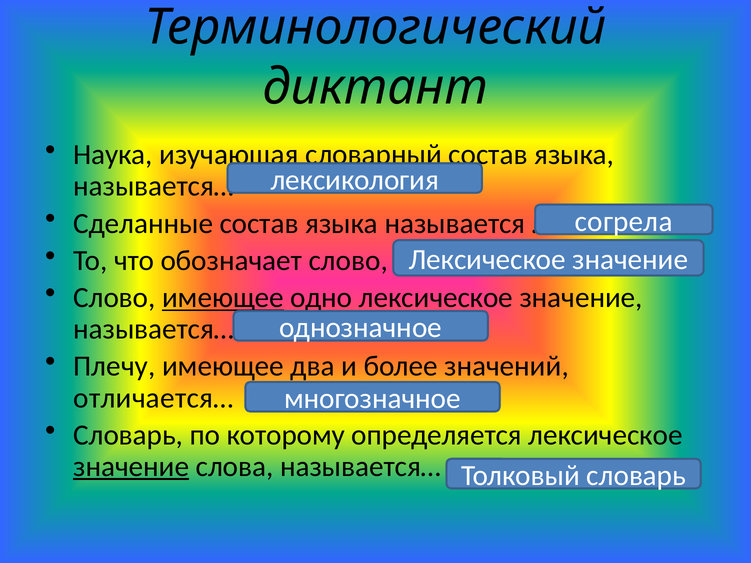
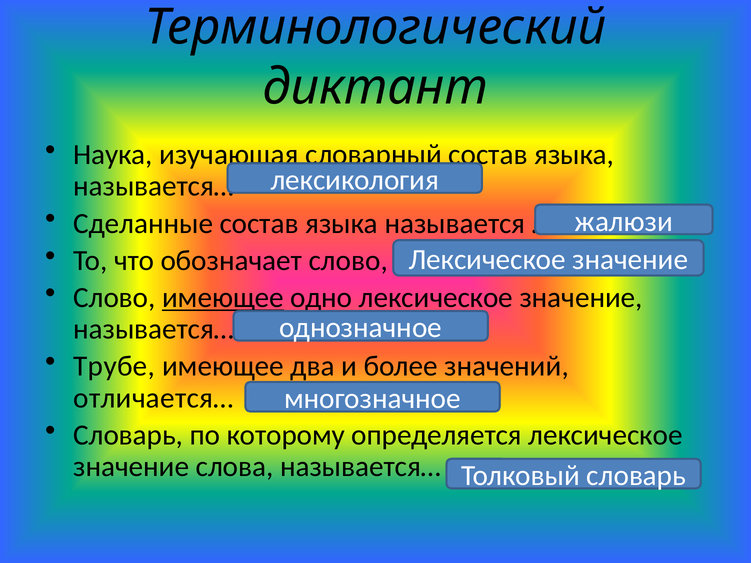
согрела: согрела -> жалюзи (624, 222)
Плечу: Плечу -> Трубе (114, 367)
значение underline: present -> none (131, 467)
